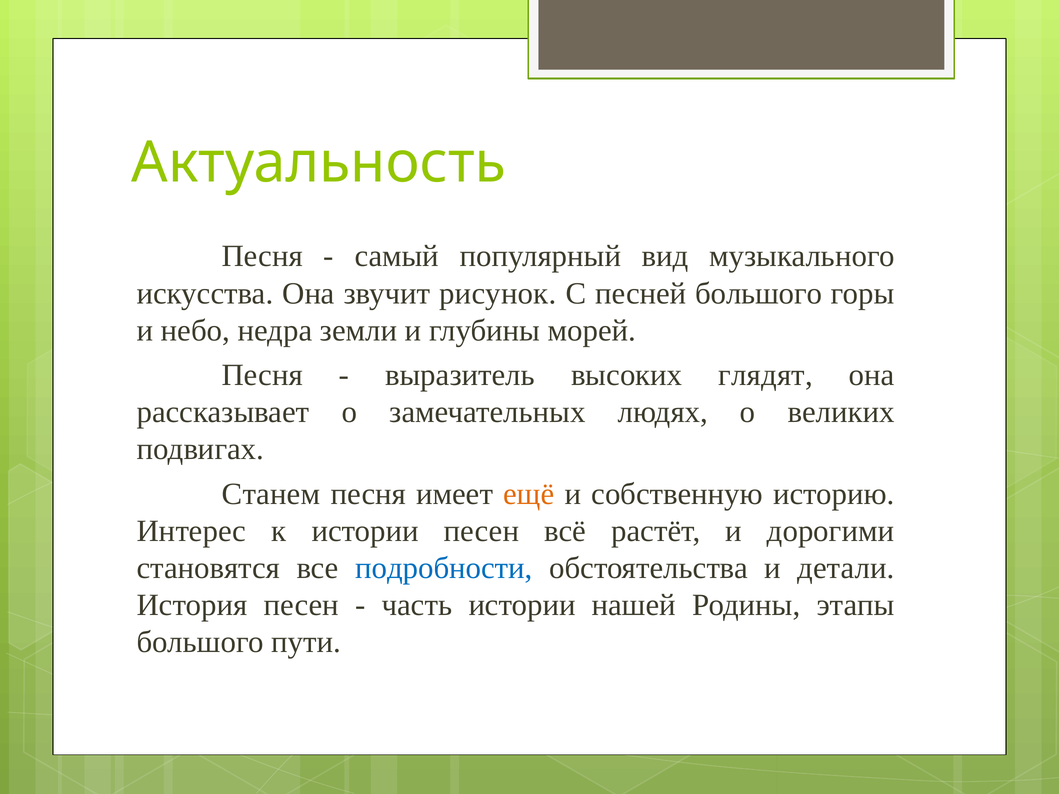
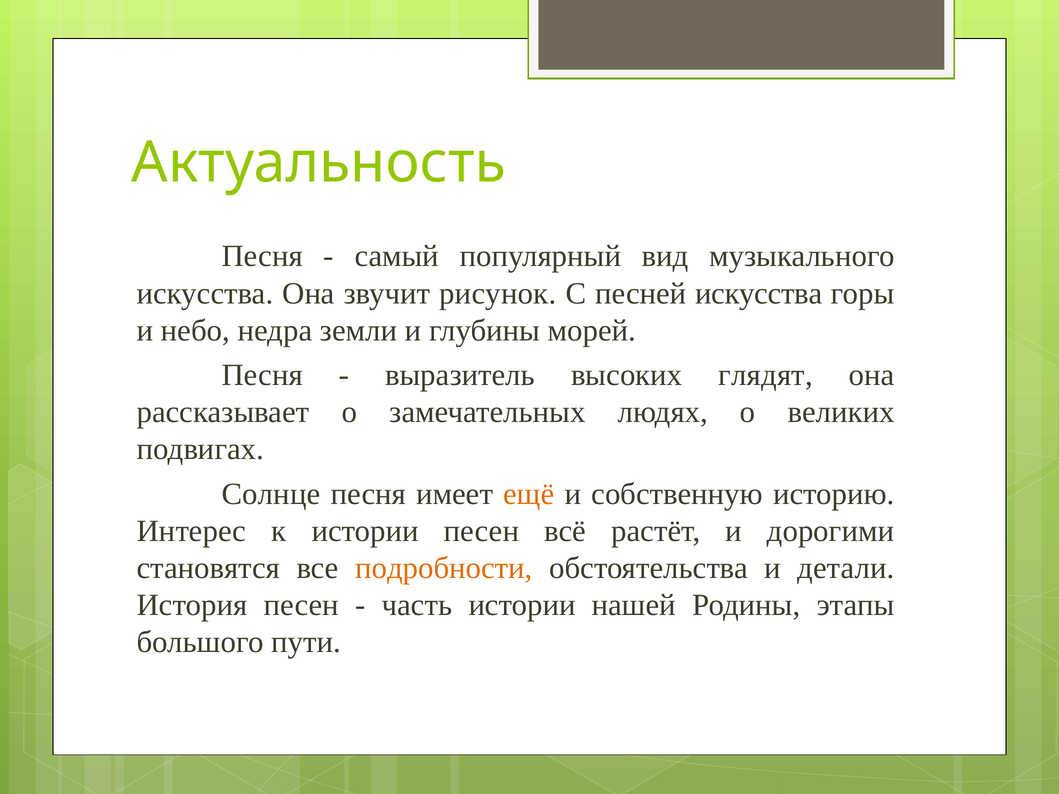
песней большого: большого -> искусства (759, 293)
Станем: Станем -> Солнце (271, 494)
подробности colour: blue -> orange (444, 568)
